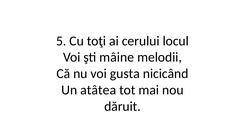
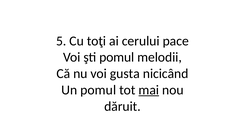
locul: locul -> pace (176, 41)
şti mâine: mâine -> pomul (117, 57)
Un atâtea: atâtea -> pomul (98, 90)
mai underline: none -> present (149, 90)
